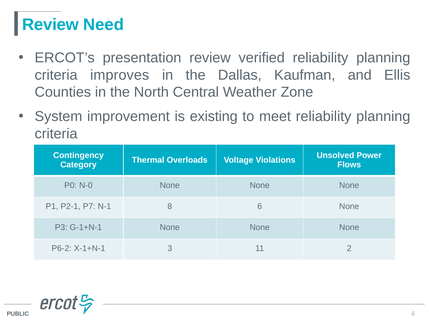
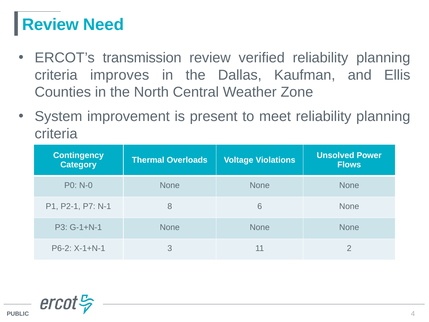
presentation: presentation -> transmission (142, 58)
existing: existing -> present (214, 116)
